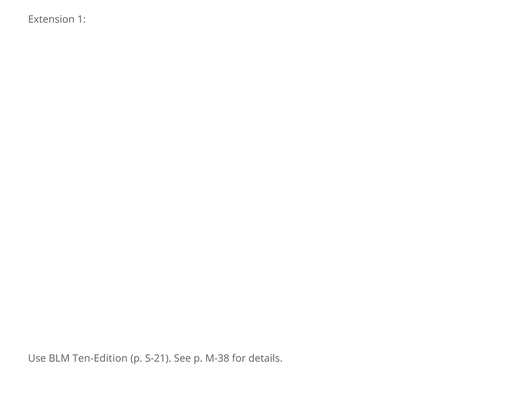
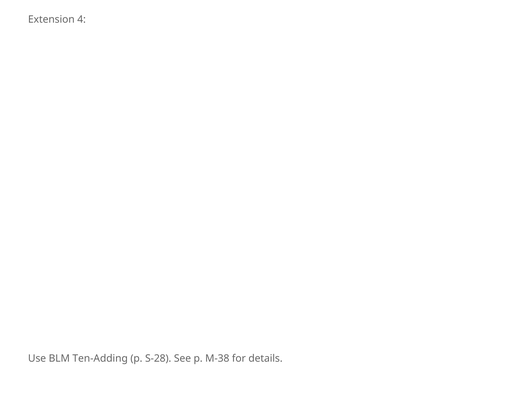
1: 1 -> 4 (82, 19)
Ten-Edition: Ten-Edition -> Ten-Adding (100, 358)
S-21: S-21 -> S-28 (158, 358)
